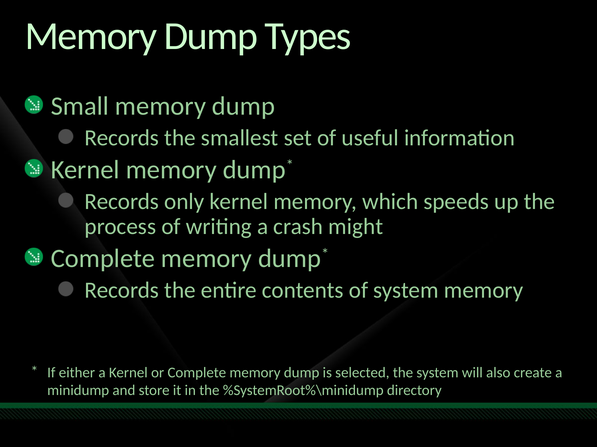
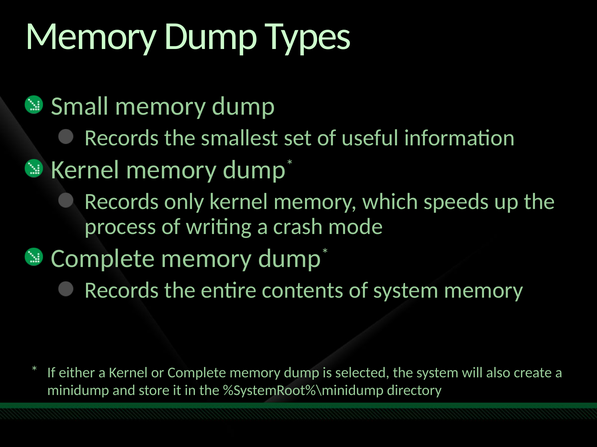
might: might -> mode (356, 227)
